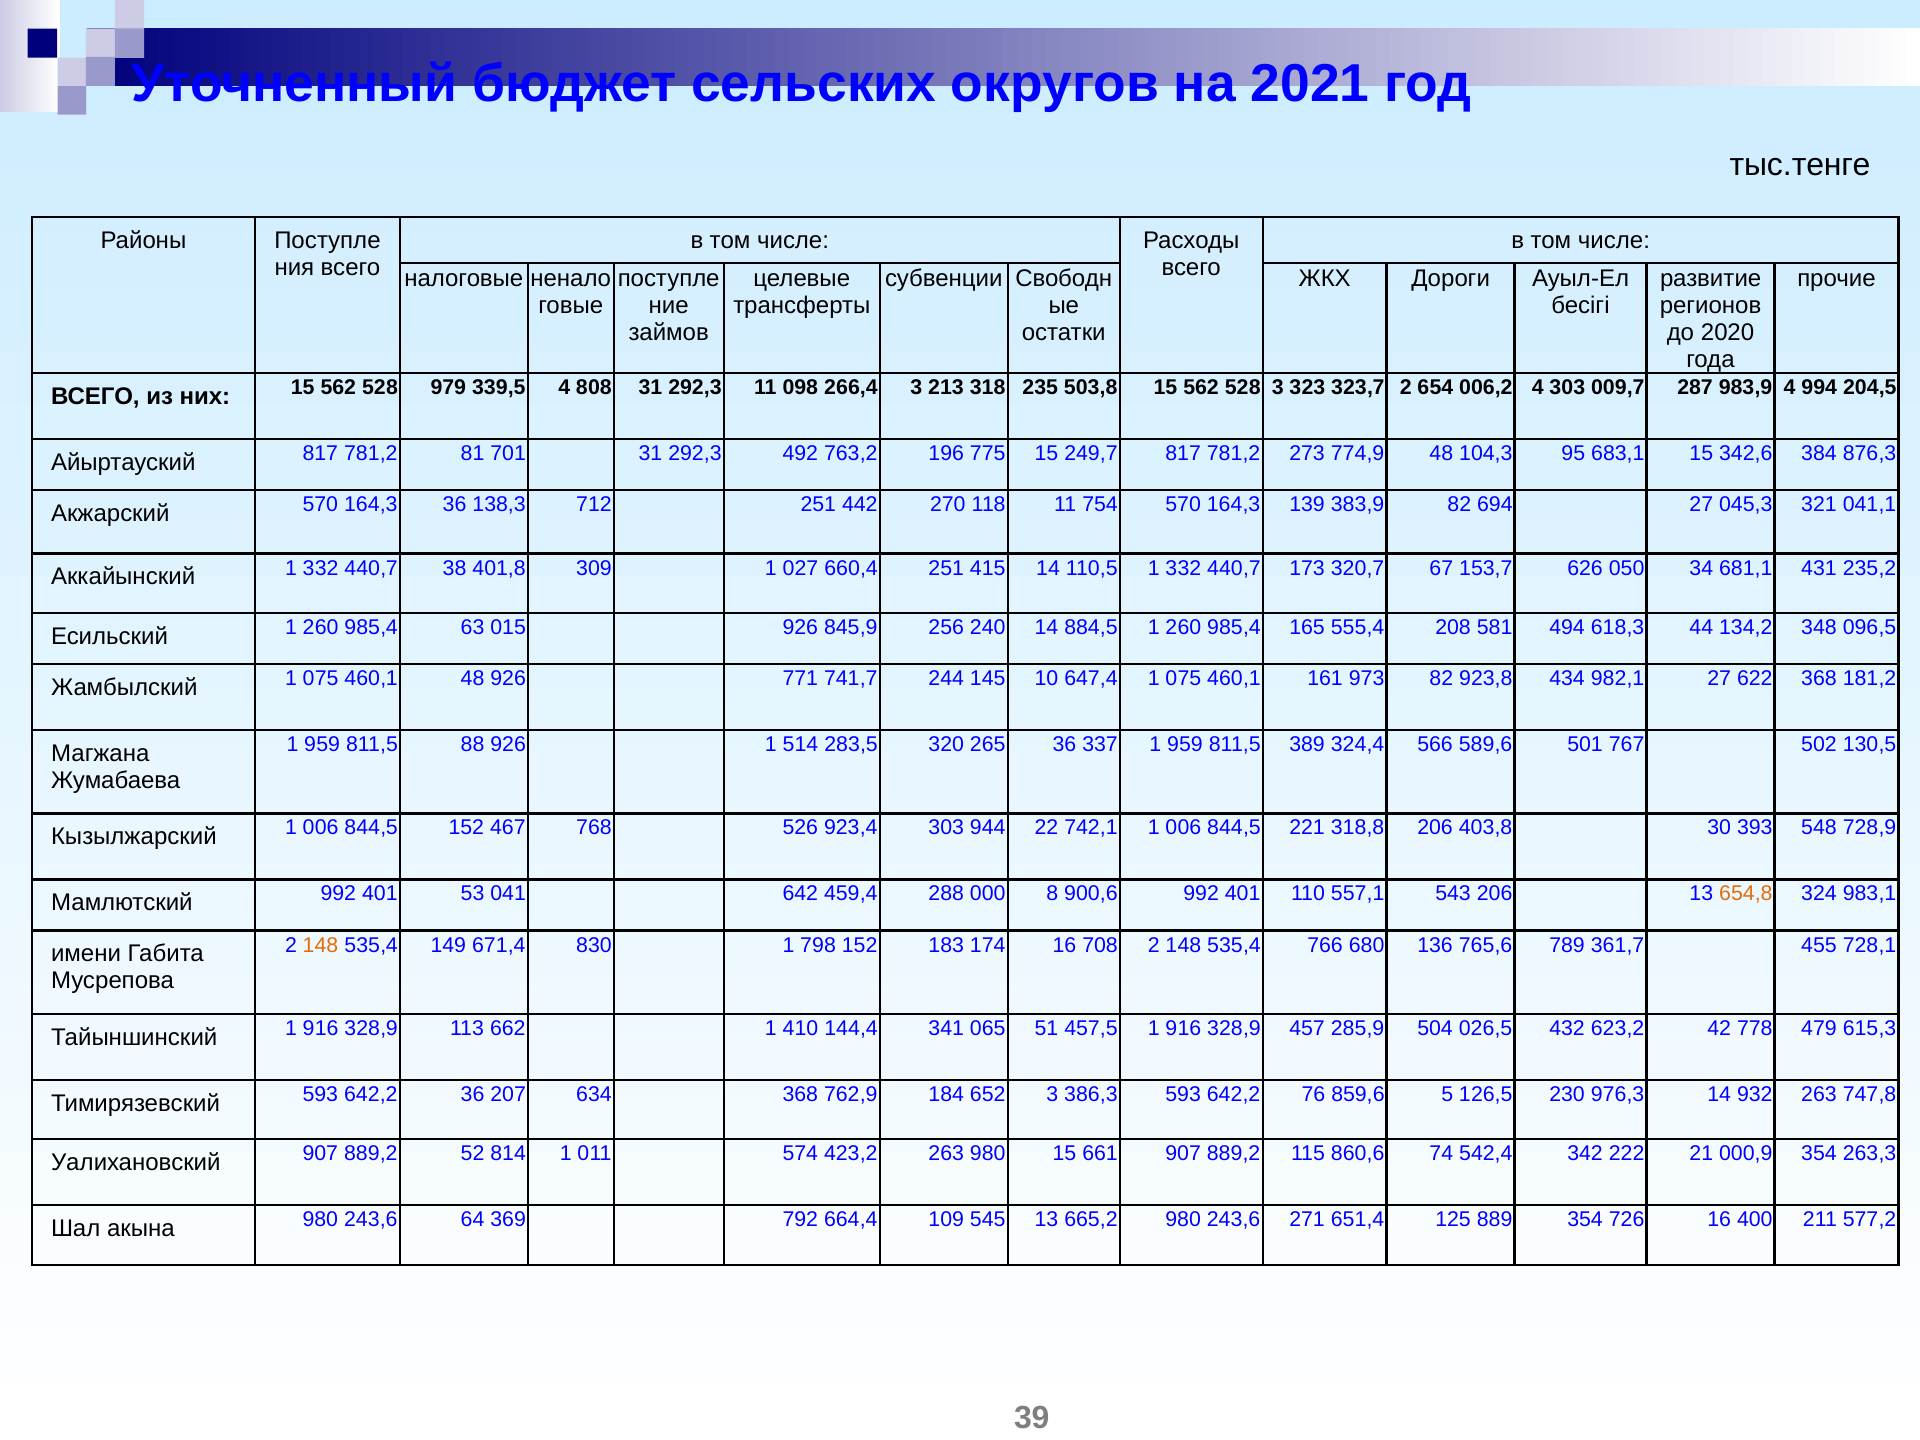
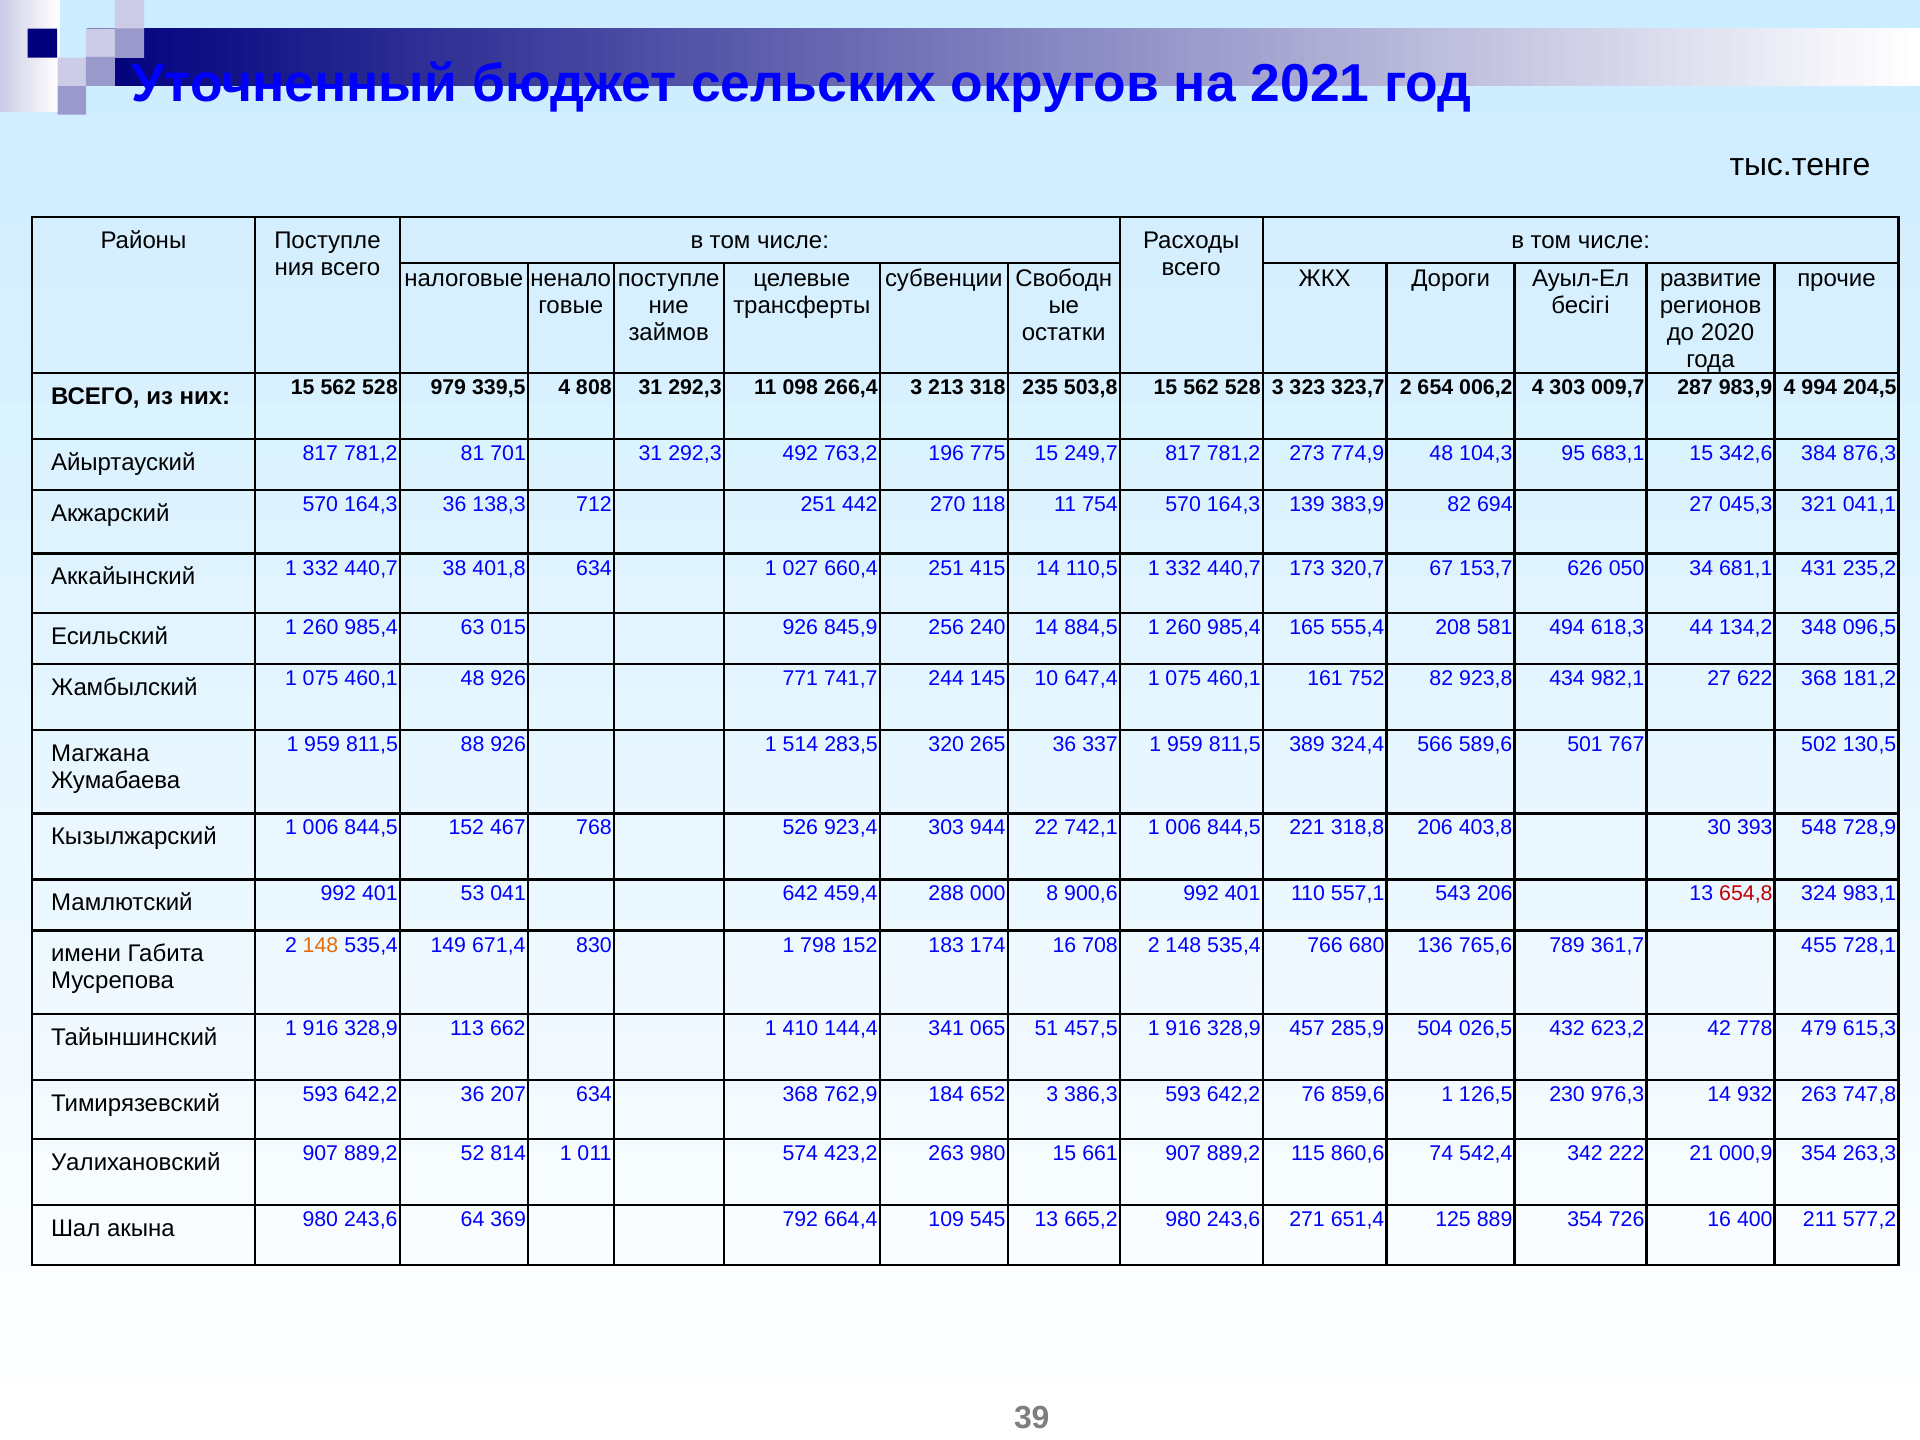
401,8 309: 309 -> 634 (594, 568)
973: 973 -> 752 (1367, 679)
654,8 colour: orange -> red (1746, 894)
859,6 5: 5 -> 1 (1447, 1094)
